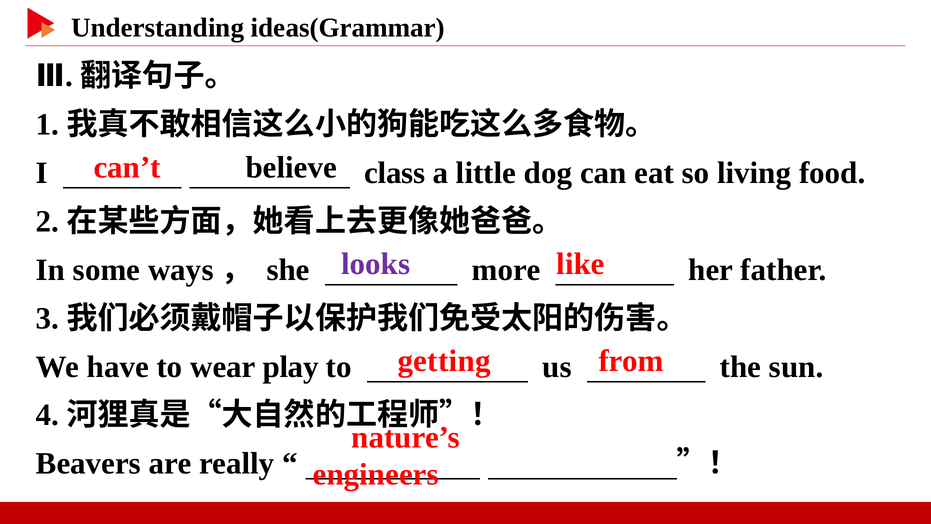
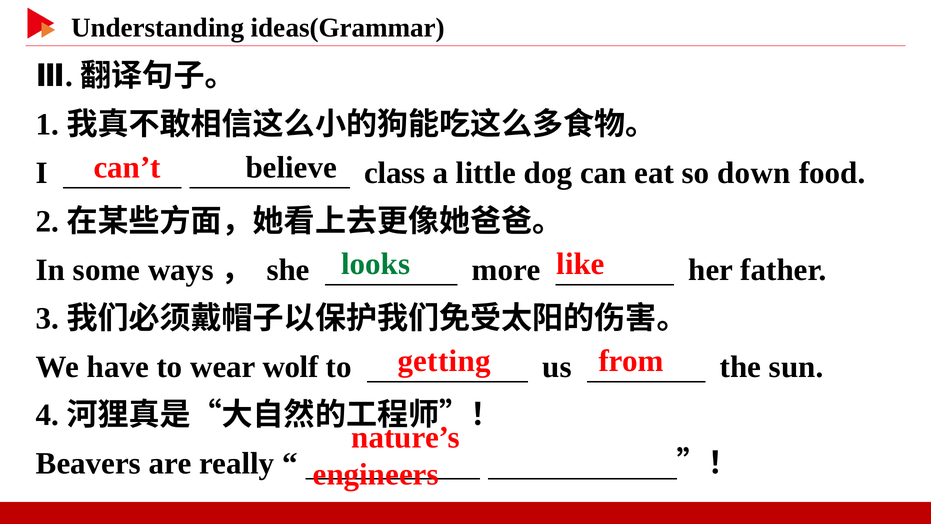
living: living -> down (754, 173)
looks colour: purple -> green (376, 264)
play: play -> wolf (291, 367)
